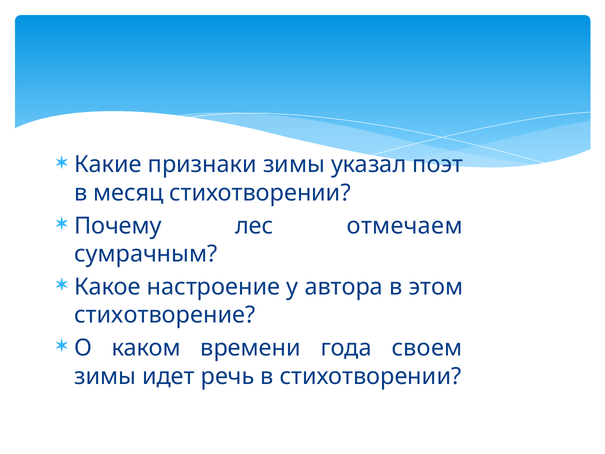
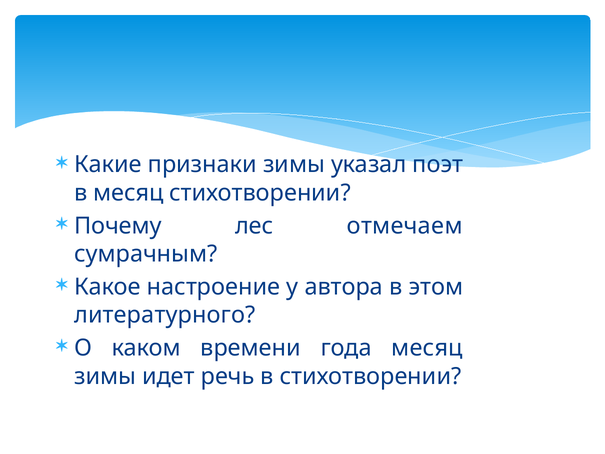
стихотворение: стихотворение -> литературного (165, 315)
года своем: своем -> месяц (427, 348)
